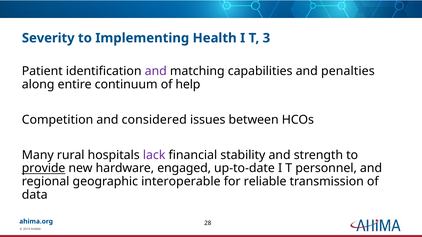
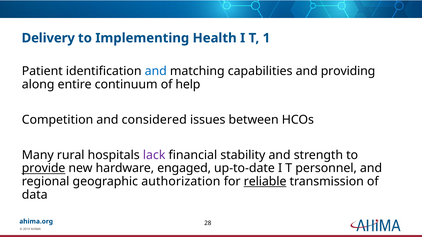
Severity: Severity -> Delivery (48, 38)
3: 3 -> 1 (266, 38)
and colour: purple -> blue (156, 71)
penalties: penalties -> providing (348, 71)
interoperable: interoperable -> authorization (181, 182)
reliable underline: none -> present (265, 182)
